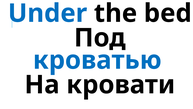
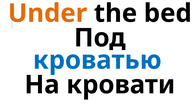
Under colour: blue -> orange (48, 13)
